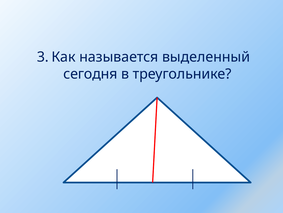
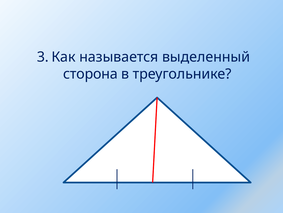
сегодня: сегодня -> сторона (90, 74)
